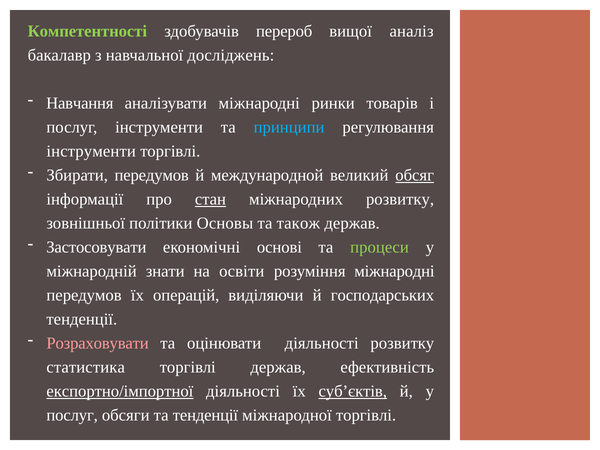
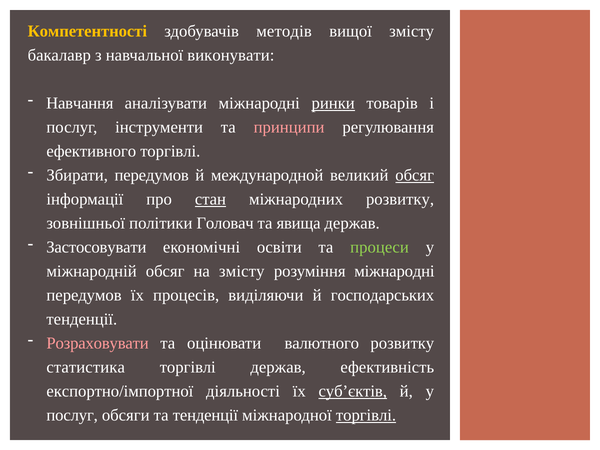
Компетентності colour: light green -> yellow (87, 31)
перероб: перероб -> методів (284, 31)
вищої аналіз: аналіз -> змісту (412, 31)
досліджень: досліджень -> виконувати (231, 55)
ринки underline: none -> present (333, 103)
принципи colour: light blue -> pink (289, 127)
інструменти: інструменти -> ефективного (91, 151)
Основы: Основы -> Головач (225, 223)
також: також -> явища (299, 223)
основі: основі -> освіти (279, 247)
міжнародній знати: знати -> обсяг (165, 271)
на освіти: освіти -> змісту (242, 271)
операцій: операцій -> процесів (186, 295)
оцінювати діяльності: діяльності -> валютного (322, 343)
експортно/імпортної underline: present -> none (120, 391)
торгівлі underline: none -> present (366, 415)
